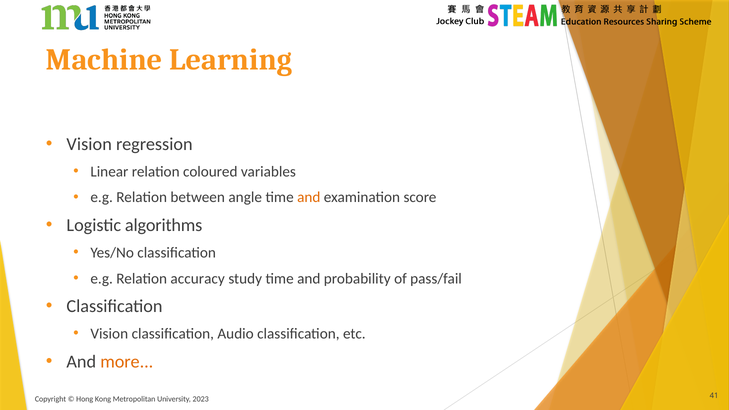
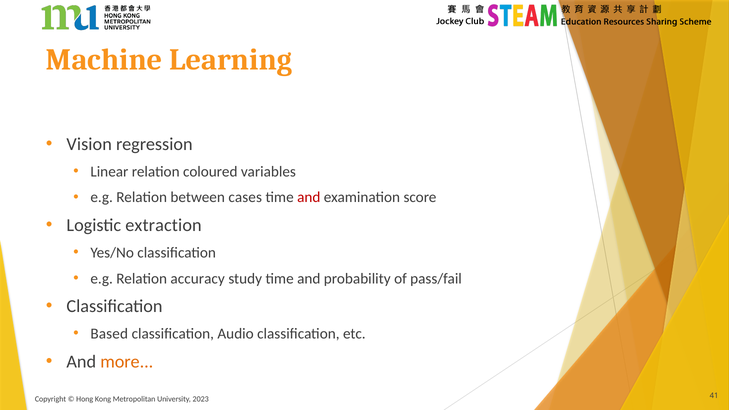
angle: angle -> cases (245, 197)
and colour: orange -> red (309, 197)
algorithms: algorithms -> extraction (163, 225)
Vision: Vision -> Based (109, 334)
